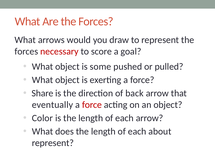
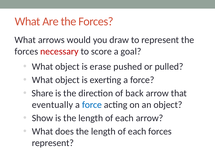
some: some -> erase (101, 66)
force colour: red -> blue (92, 104)
Color: Color -> Show (42, 117)
each about: about -> forces (160, 131)
